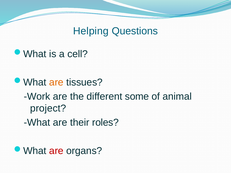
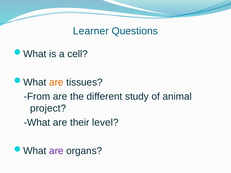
Helping: Helping -> Learner (91, 31)
Work: Work -> From (37, 97)
some: some -> study (137, 97)
roles: roles -> level (105, 123)
are colour: red -> purple (56, 151)
